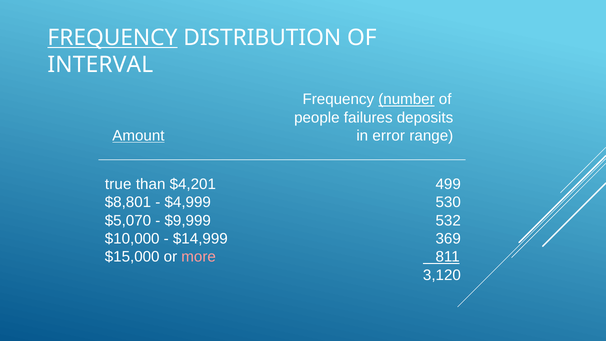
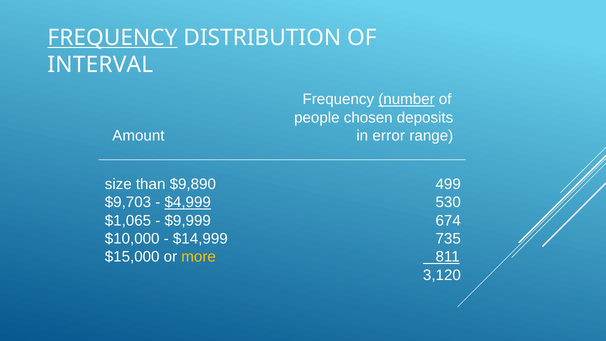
failures: failures -> chosen (368, 117)
Amount underline: present -> none (138, 136)
true: true -> size (118, 184)
$4,201: $4,201 -> $9,890 (193, 184)
$8,801: $8,801 -> $9,703 (128, 202)
$4,999 underline: none -> present (188, 202)
$5,070: $5,070 -> $1,065 (128, 220)
532: 532 -> 674 (448, 220)
369: 369 -> 735 (448, 239)
more colour: pink -> yellow (199, 257)
